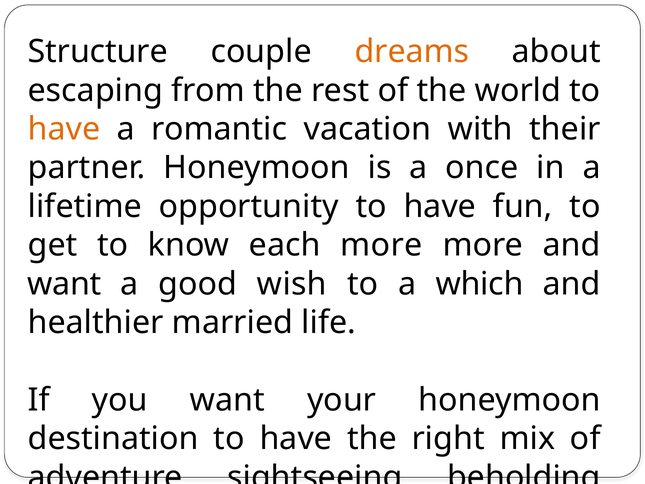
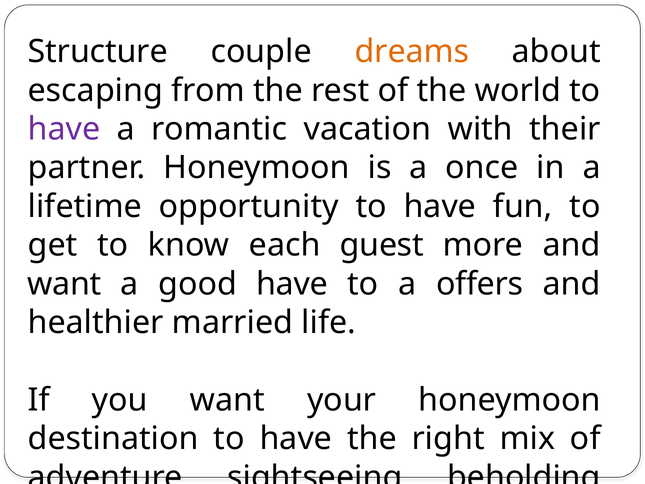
have colour: orange -> purple (64, 129)
each more: more -> guest (382, 245)
good wish: wish -> have (292, 284)
which: which -> offers (480, 284)
